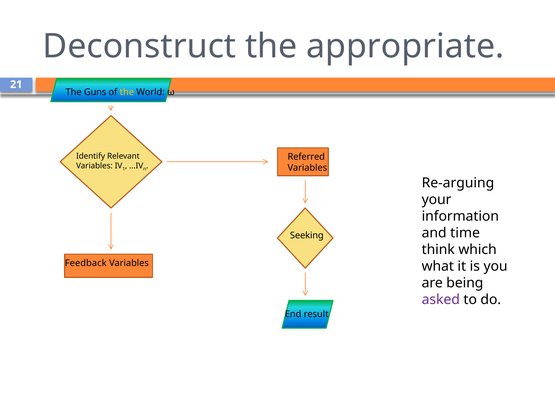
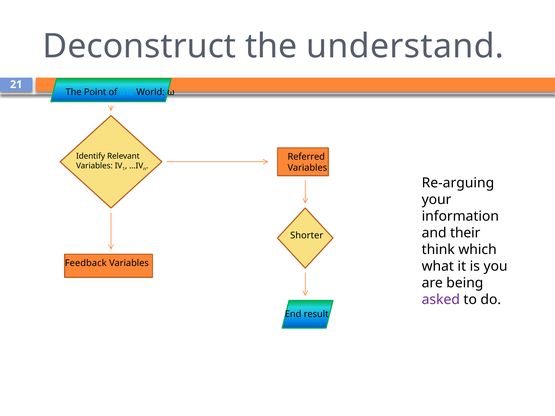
appropriate: appropriate -> understand (405, 46)
Guns: Guns -> Point (95, 92)
the colour: yellow -> light blue (127, 92)
time: time -> their (465, 233)
Seeking: Seeking -> Shorter (307, 236)
